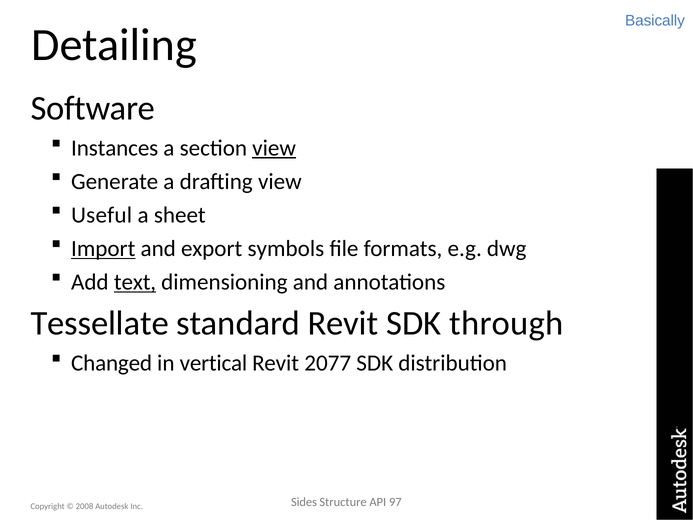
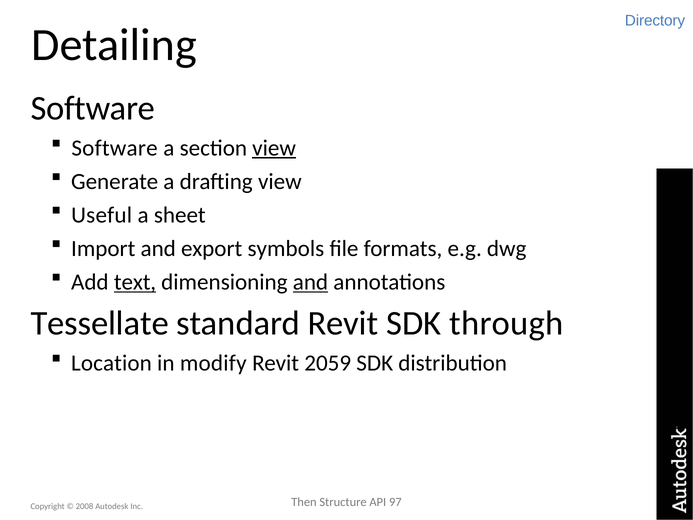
Basically: Basically -> Directory (655, 21)
Instances: Instances -> Software (115, 148)
Import underline: present -> none (103, 248)
and underline: none -> present (310, 282)
Changed: Changed -> Location (111, 363)
vertical: vertical -> modify (213, 363)
2077: 2077 -> 2059 (328, 363)
Sides: Sides -> Then (304, 502)
